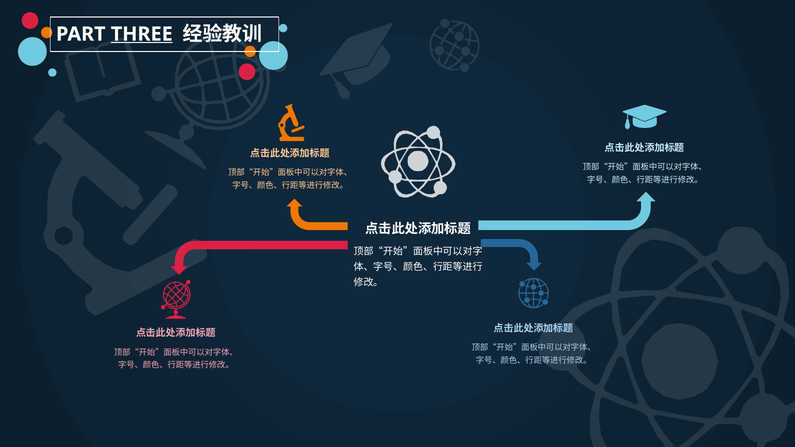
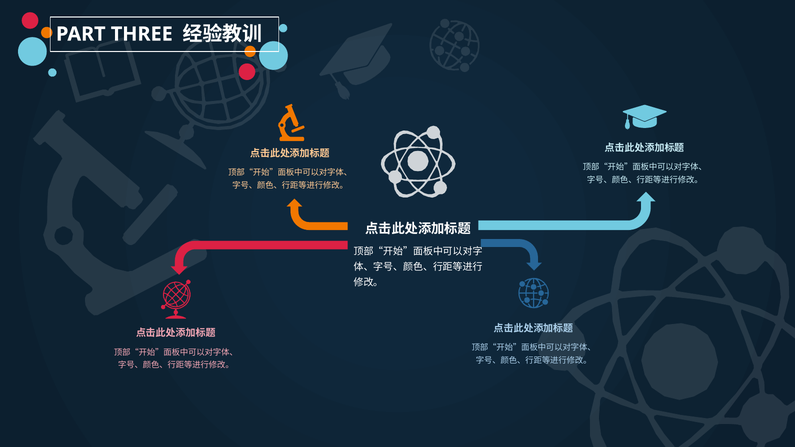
THREE underline: present -> none (142, 34)
